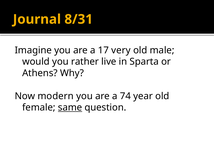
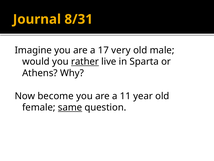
rather underline: none -> present (85, 61)
modern: modern -> become (56, 96)
74: 74 -> 11 (125, 96)
